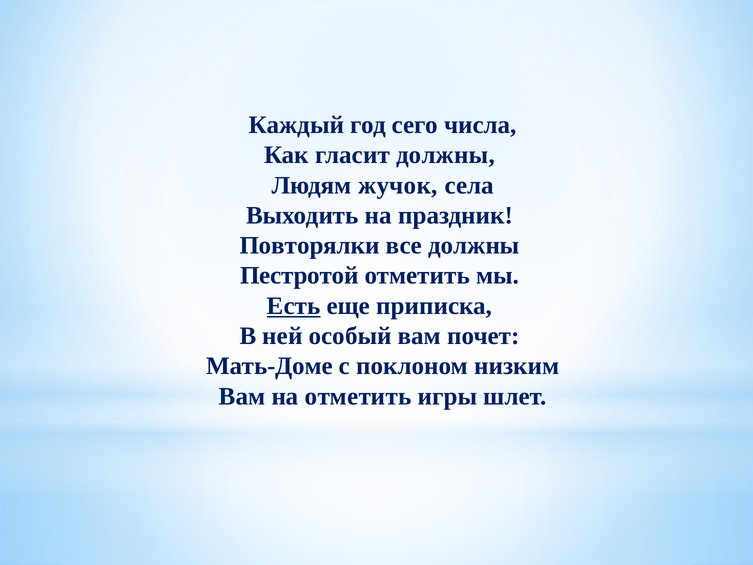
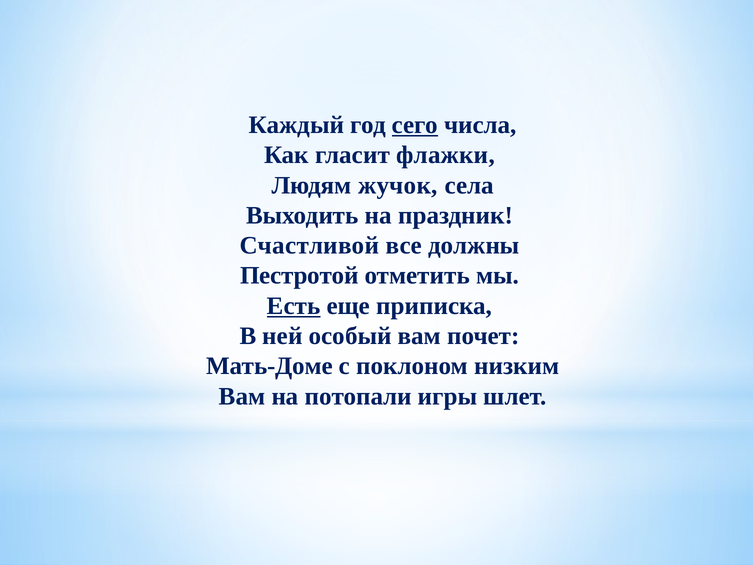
сего underline: none -> present (415, 125)
гласит должны: должны -> флажки (446, 155)
Повторялки: Повторялки -> Счастливой (309, 245)
на отметить: отметить -> потопали (358, 396)
